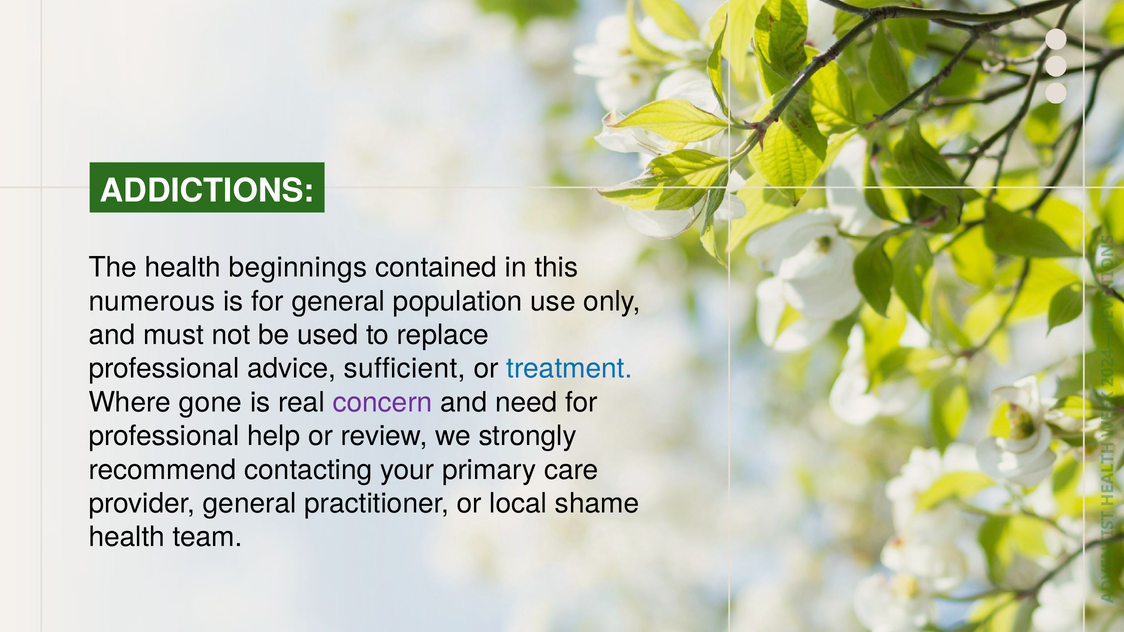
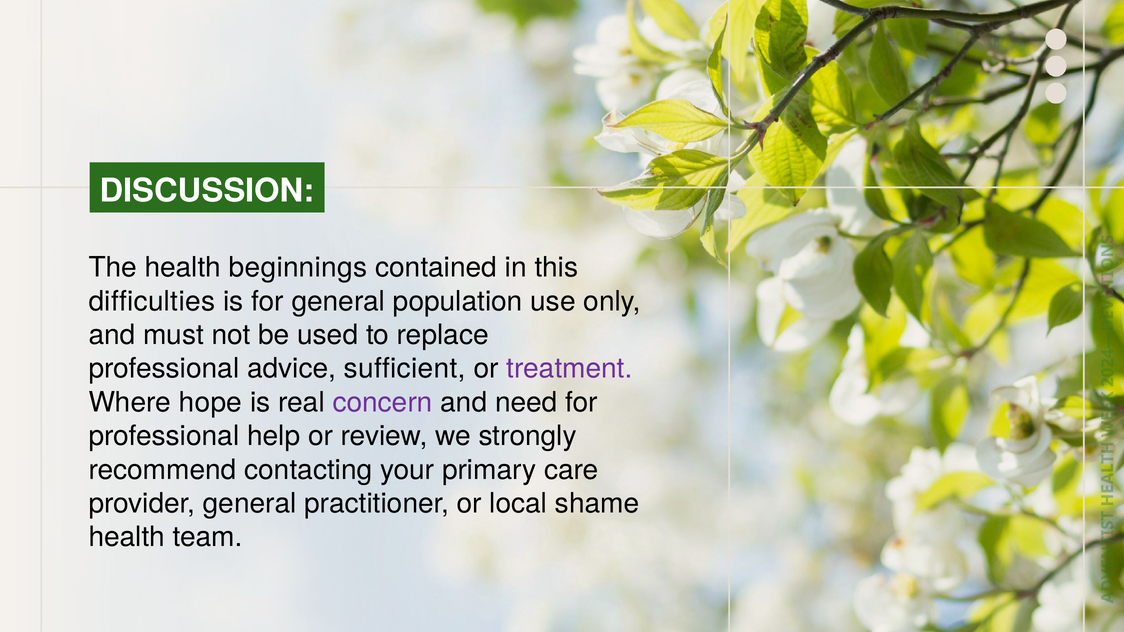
ADDICTIONS: ADDICTIONS -> DISCUSSION (207, 191)
numerous: numerous -> difficulties (152, 301)
treatment colour: blue -> purple (569, 369)
gone: gone -> hope (210, 403)
